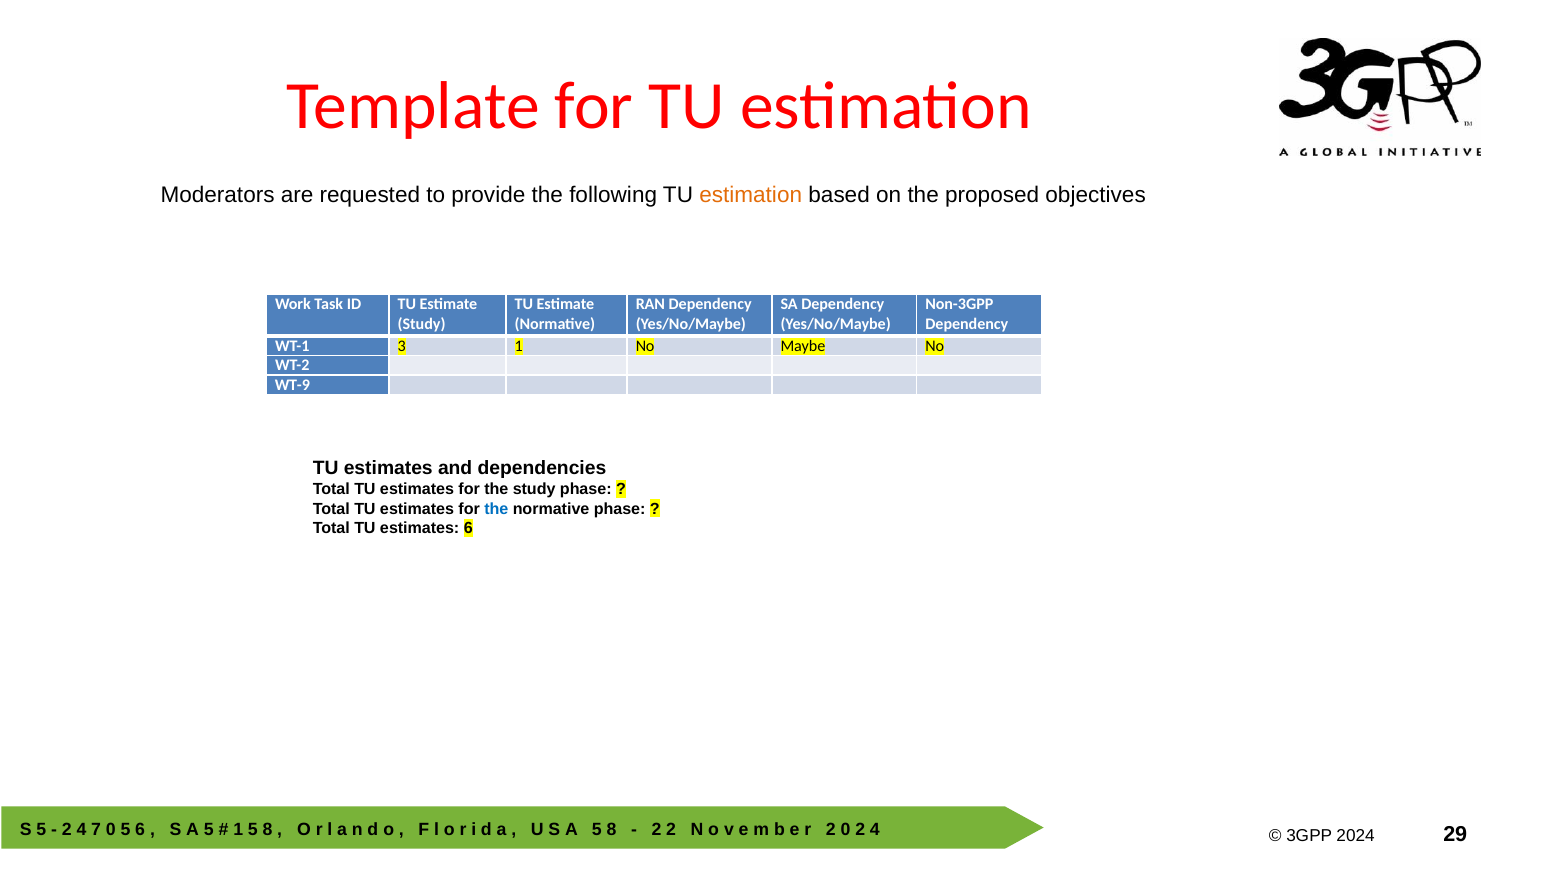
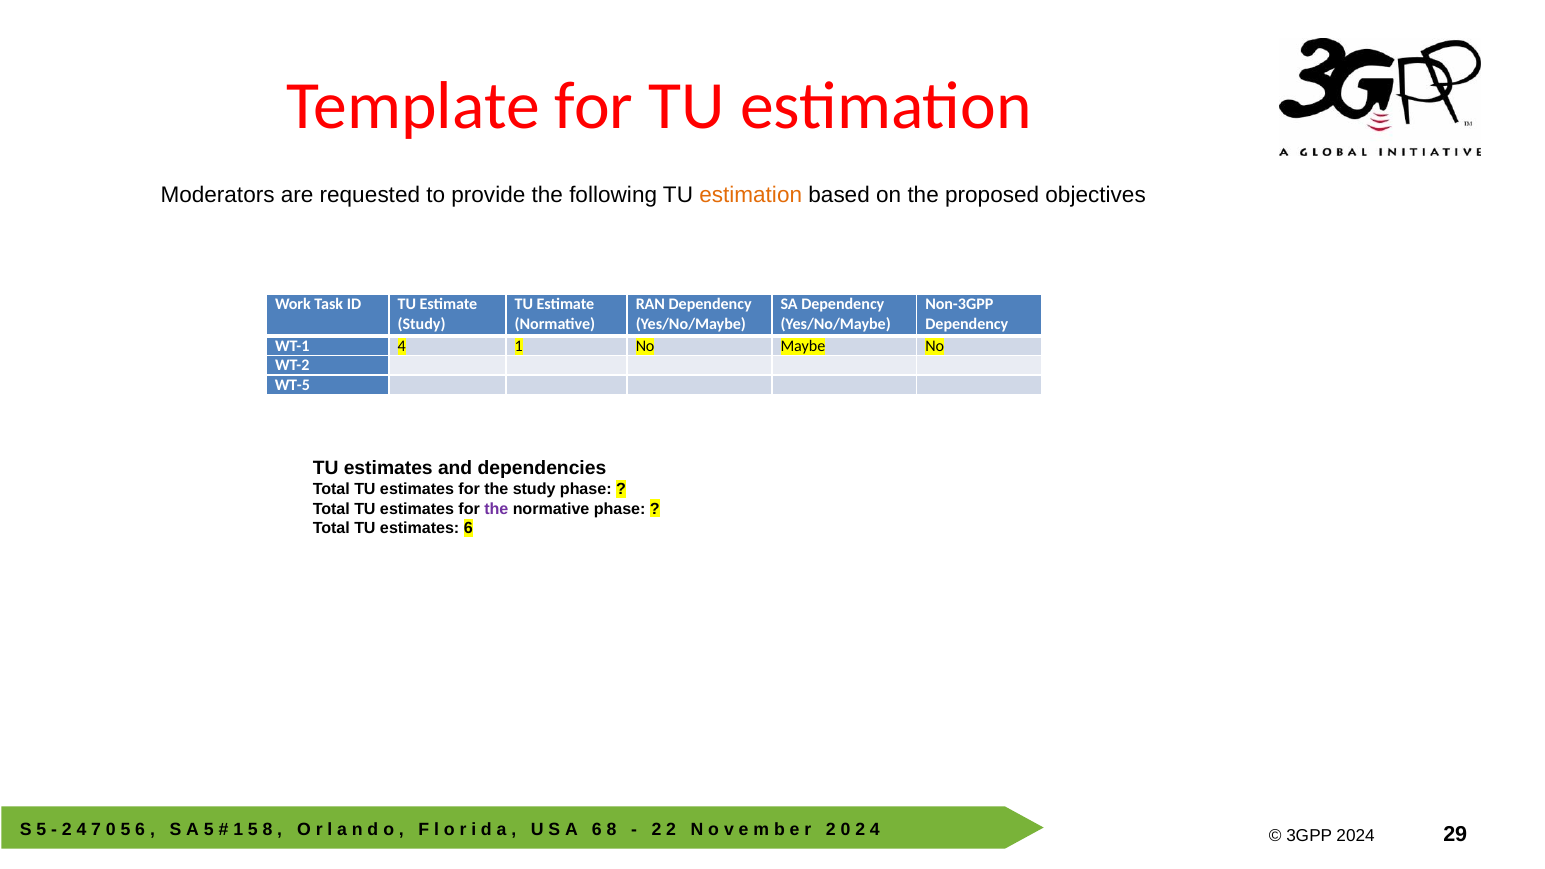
WT-1 3: 3 -> 4 (402, 346)
WT-9: WT-9 -> WT-5 (292, 385)
the colour: blue -> purple (496, 509)
5: 5 -> 6 (597, 830)
